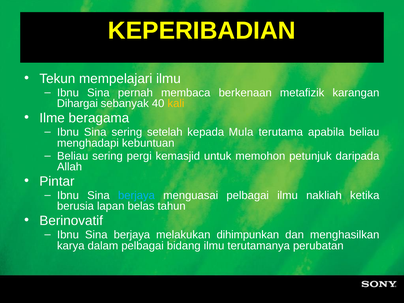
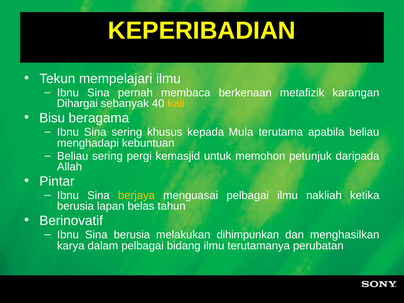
Ilme: Ilme -> Bisu (52, 118)
setelah: setelah -> khusus (165, 132)
berjaya colour: light blue -> yellow (136, 195)
berjaya: berjaya -> berusia (132, 235)
